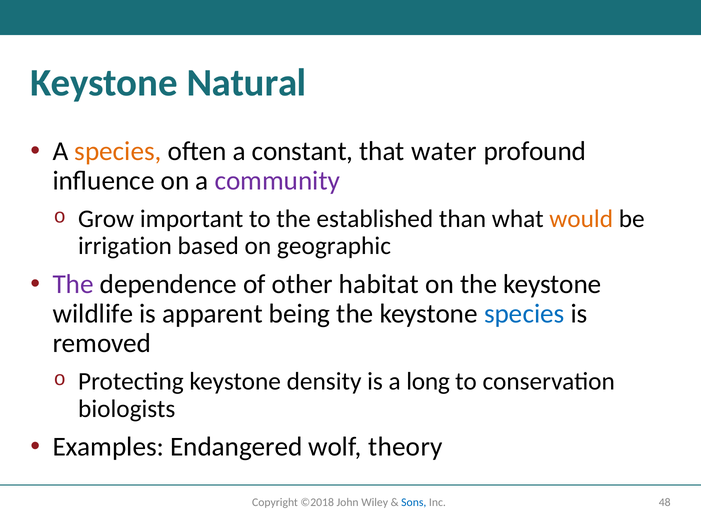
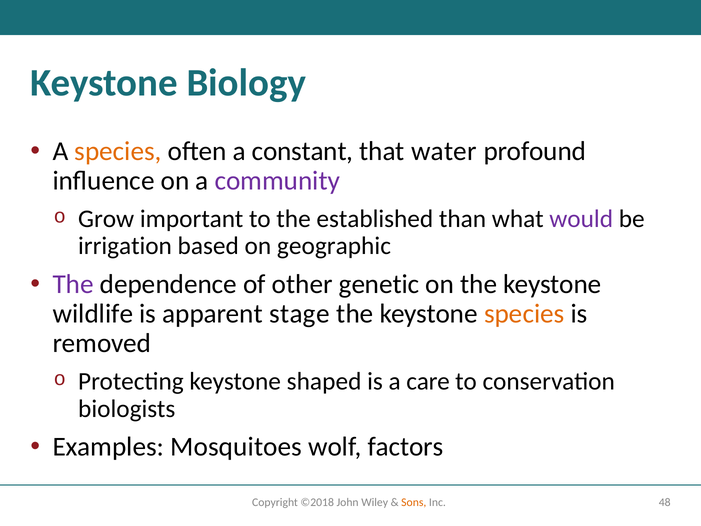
Natural: Natural -> Biology (246, 83)
would colour: orange -> purple (581, 219)
habitat: habitat -> genetic (379, 284)
being: being -> stage (299, 314)
species colour: blue -> orange (524, 314)
density: density -> shaped (324, 381)
long: long -> care (428, 381)
Endangered: Endangered -> Mosquitoes (236, 447)
theory: theory -> factors (406, 447)
Sons colour: blue -> orange (414, 502)
